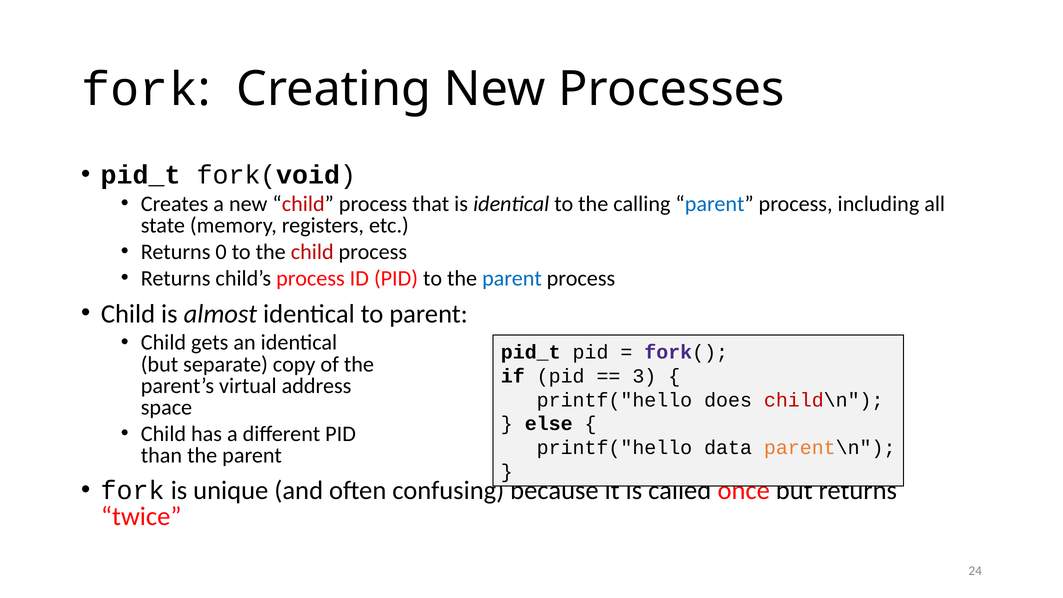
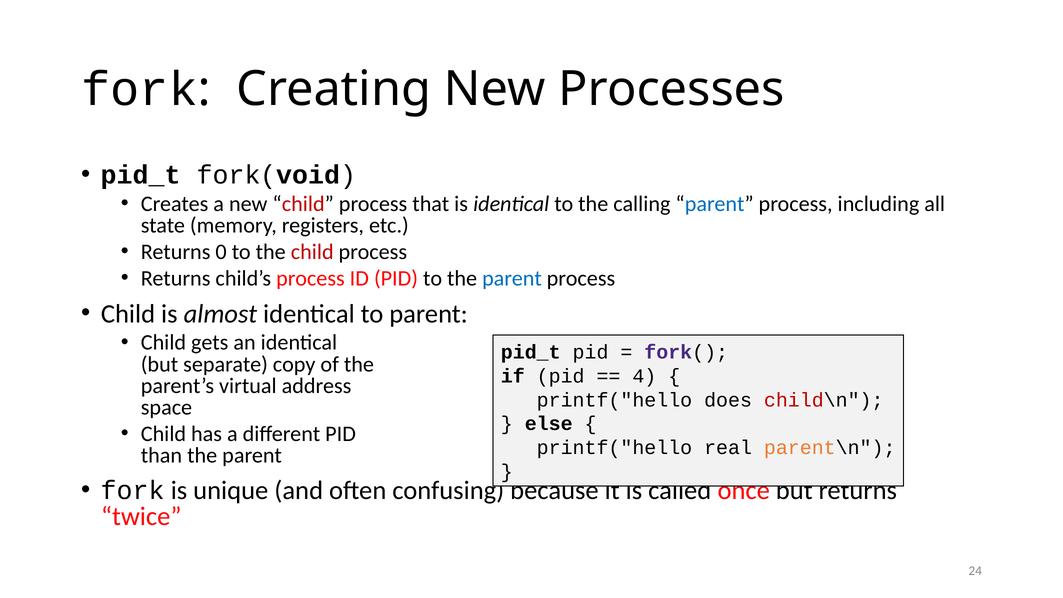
3: 3 -> 4 (644, 376)
data: data -> real (728, 448)
